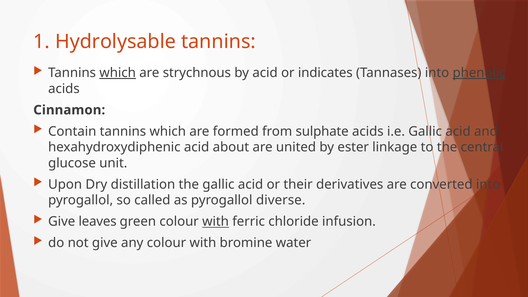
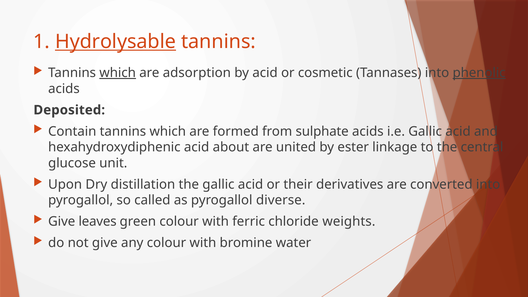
Hydrolysable underline: none -> present (116, 42)
strychnous: strychnous -> adsorption (197, 73)
indicates: indicates -> cosmetic (325, 73)
Cinnamon: Cinnamon -> Deposited (69, 110)
with underline: present -> none (216, 222)
infusion: infusion -> weights (349, 222)
